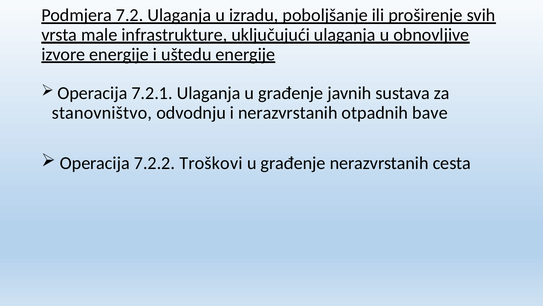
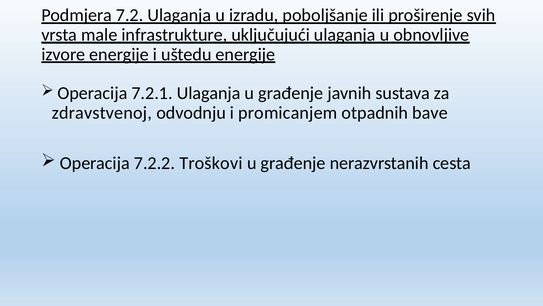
stanovništvo: stanovništvo -> zdravstvenoj (102, 113)
i nerazvrstanih: nerazvrstanih -> promicanjem (288, 113)
